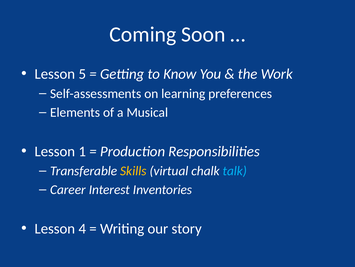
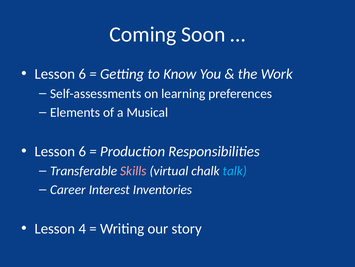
5: 5 -> 6 (82, 74)
1: 1 -> 6 (82, 151)
Skills colour: yellow -> pink (133, 171)
